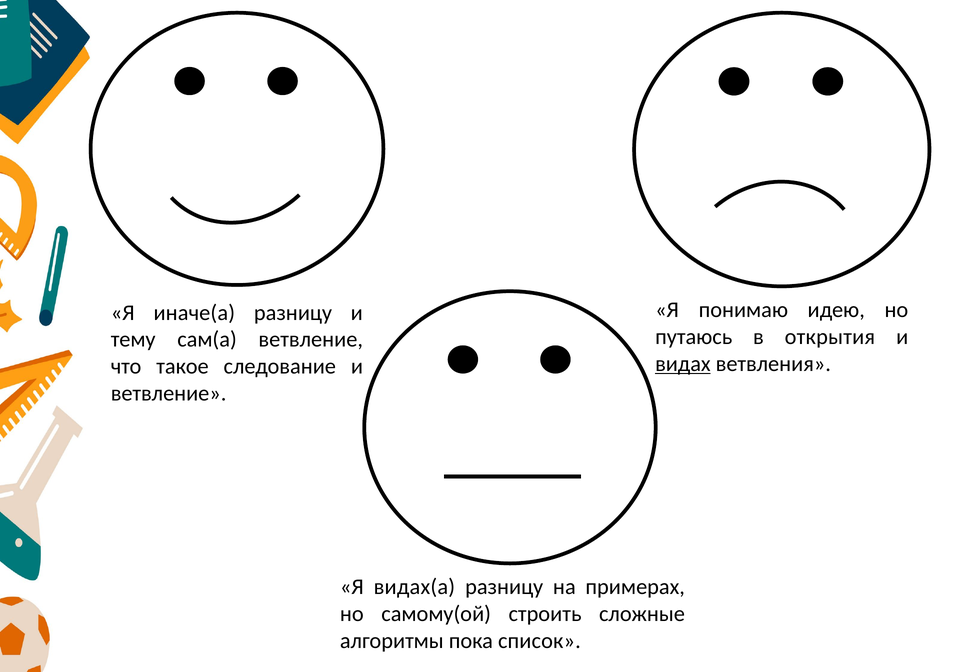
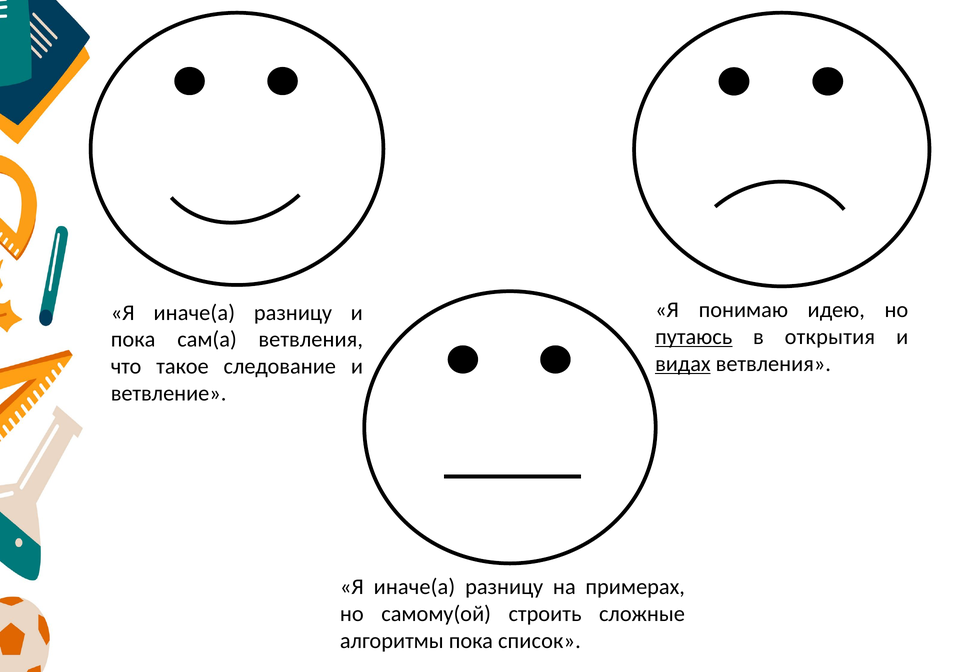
путаюсь underline: none -> present (694, 337)
тему: тему -> пока (133, 339)
сам(а ветвление: ветвление -> ветвления (311, 339)
видах(а: видах(а -> иначе(а (414, 587)
